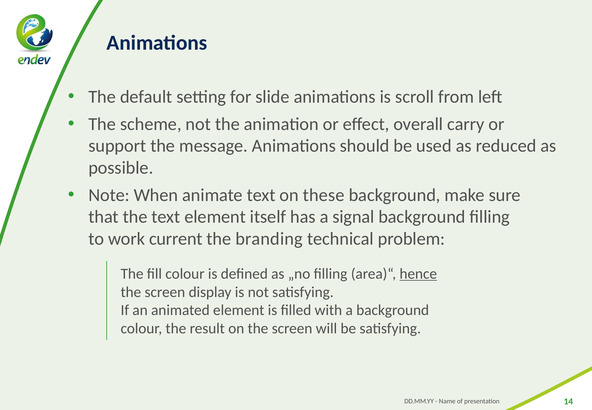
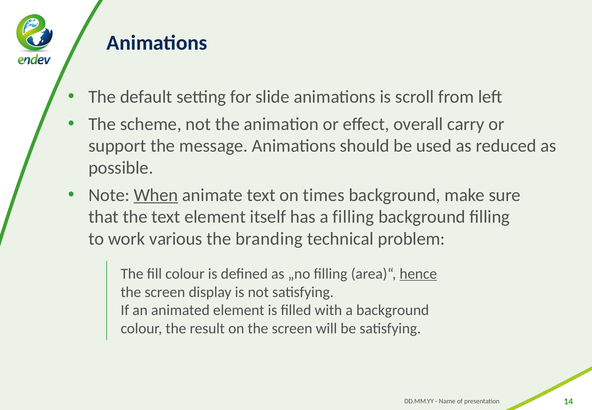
When underline: none -> present (156, 195)
these: these -> times (324, 195)
a signal: signal -> filling (353, 217)
current: current -> various (176, 239)
